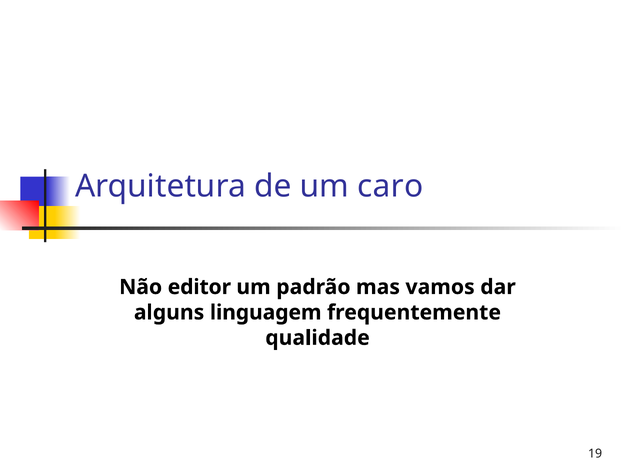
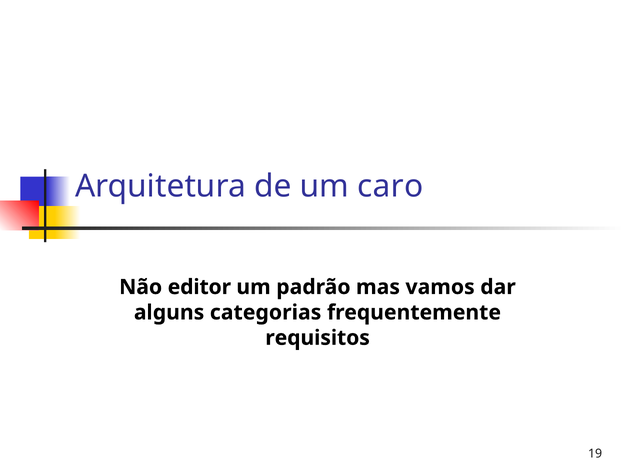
linguagem: linguagem -> categorias (266, 313)
qualidade: qualidade -> requisitos (318, 338)
